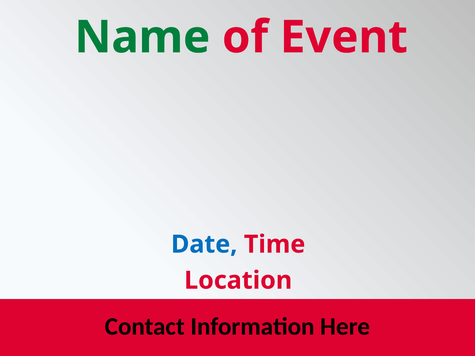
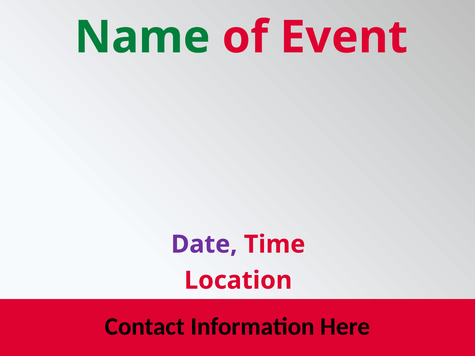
Date colour: blue -> purple (204, 245)
